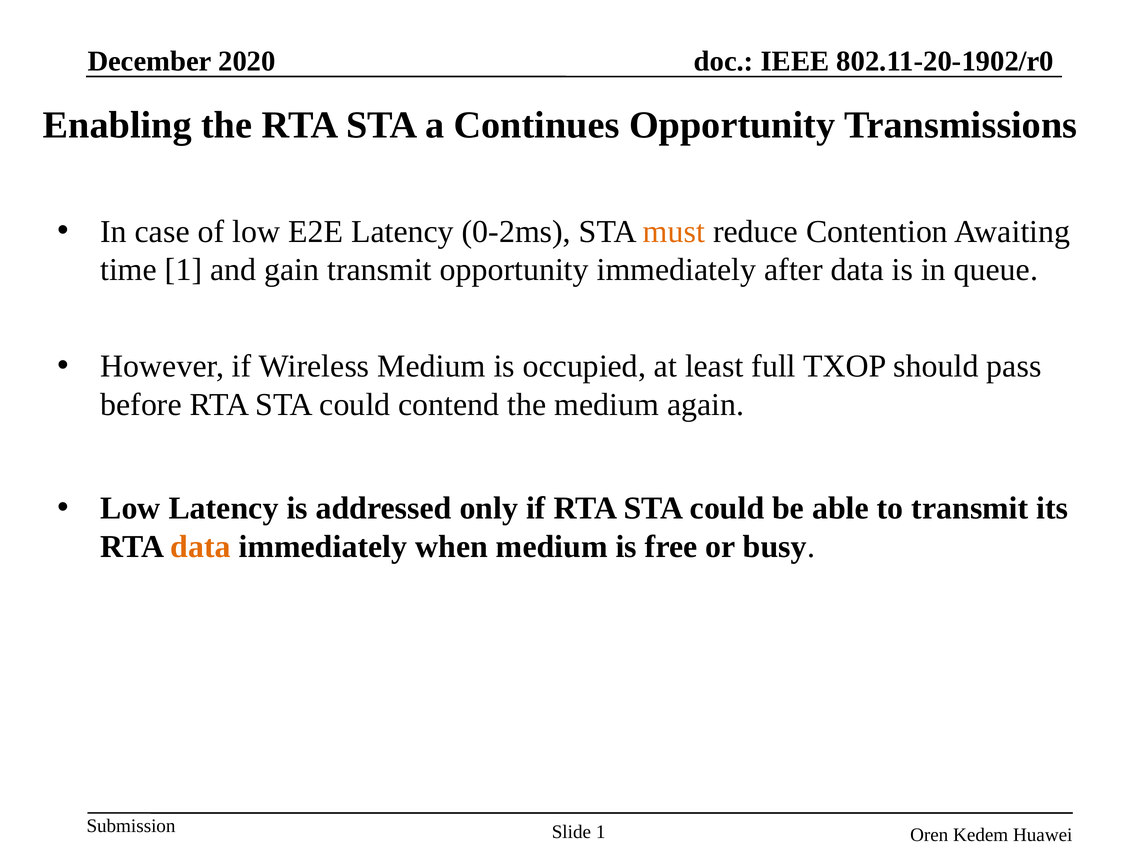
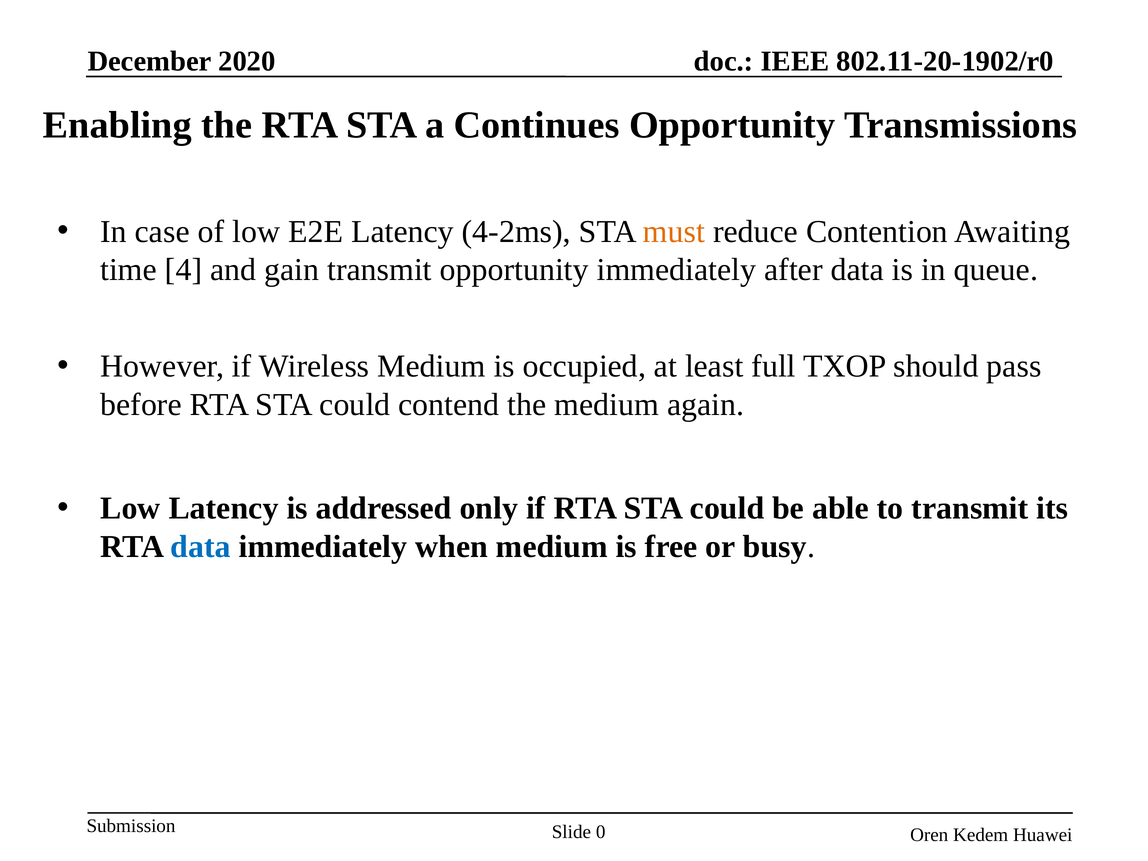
0-2ms: 0-2ms -> 4-2ms (516, 232)
time 1: 1 -> 4 (184, 270)
data colour: orange -> blue (201, 547)
Slide 1: 1 -> 0 (601, 832)
